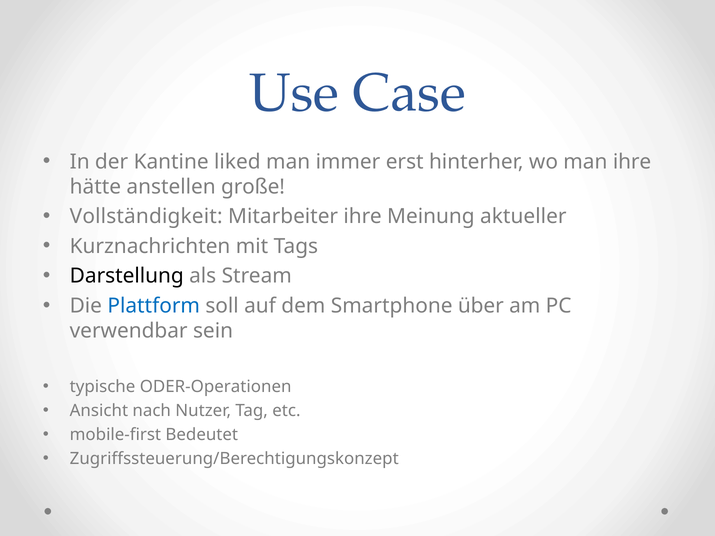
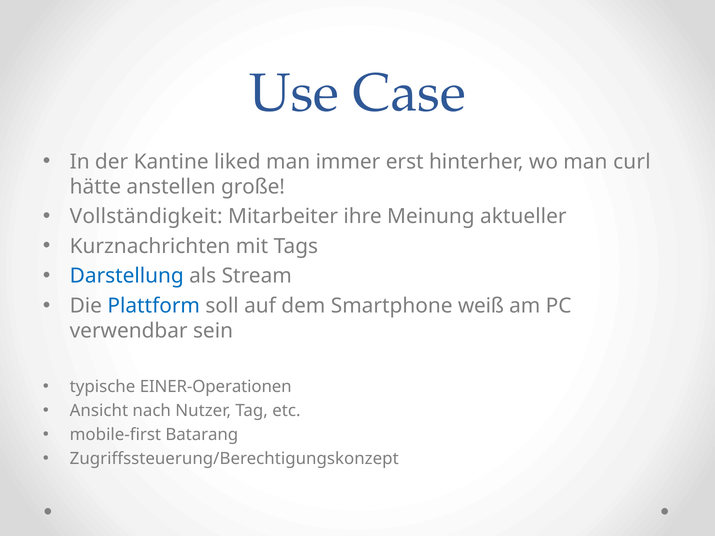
man ihre: ihre -> curl (632, 162)
Darstellung colour: black -> blue (127, 276)
über: über -> weiß (481, 306)
ODER-Operationen: ODER-Operationen -> EINER-Operationen (216, 387)
Bedeutet: Bedeutet -> Batarang (202, 435)
